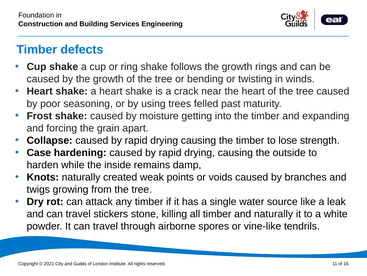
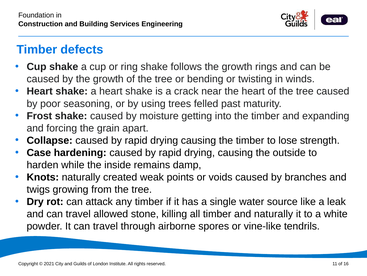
stickers: stickers -> allowed (111, 213)
